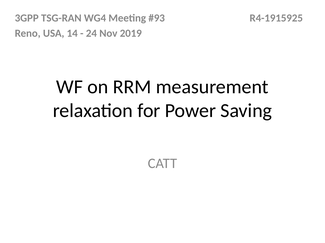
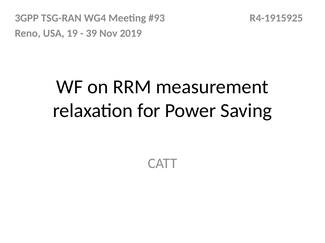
14: 14 -> 19 (72, 33)
24: 24 -> 39 (91, 33)
